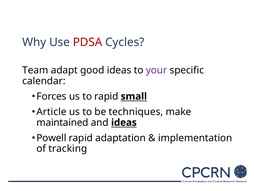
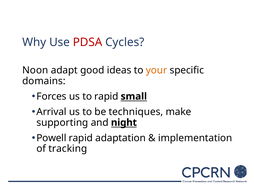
Team: Team -> Noon (35, 70)
your colour: purple -> orange (157, 70)
calendar: calendar -> domains (44, 81)
Article: Article -> Arrival (52, 112)
maintained: maintained -> supporting (62, 122)
and ideas: ideas -> night (124, 122)
